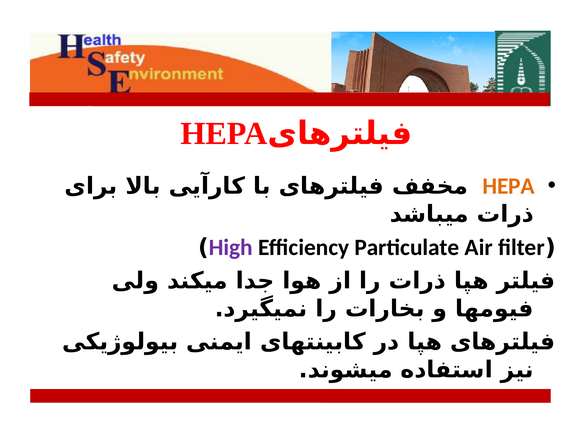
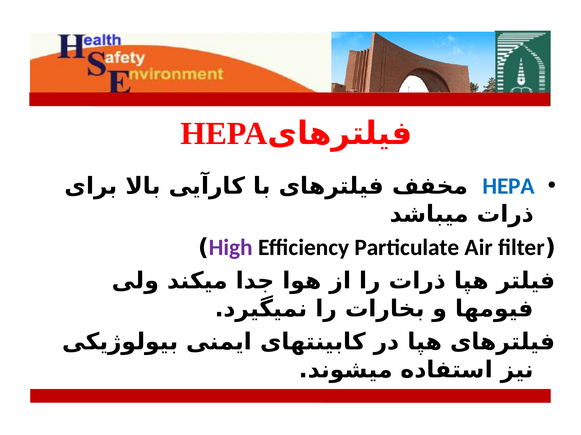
HEPA colour: orange -> blue (509, 187)
